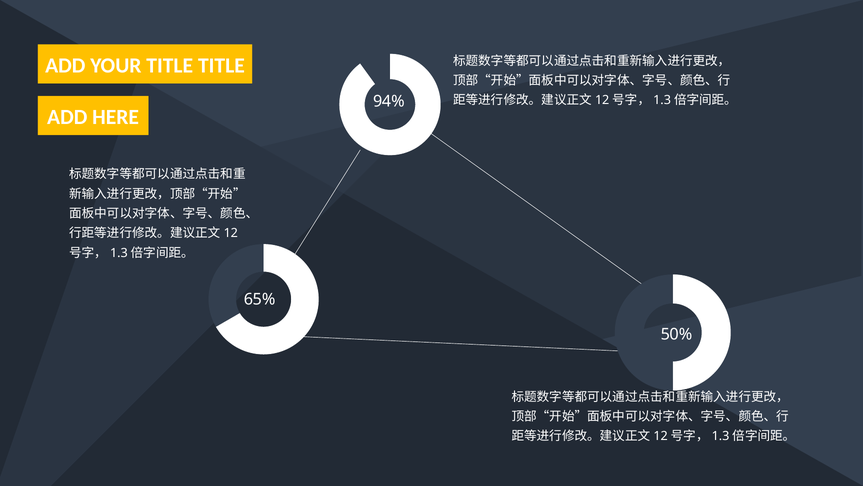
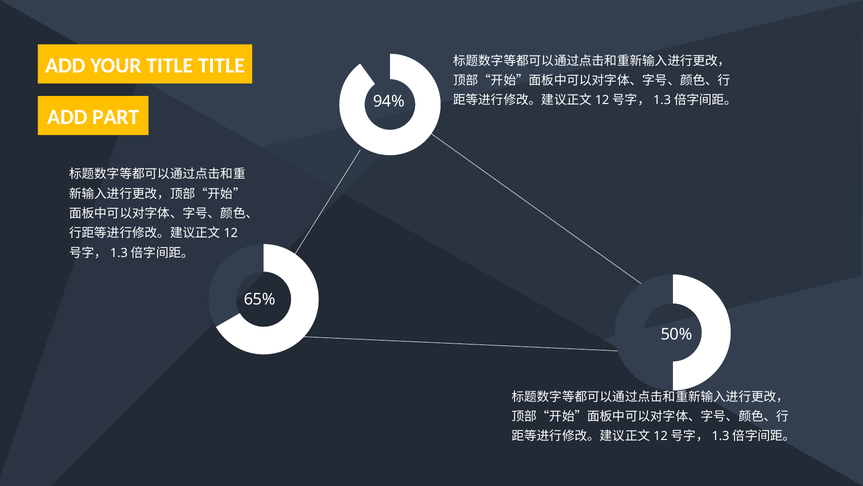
HERE: HERE -> PART (116, 117)
